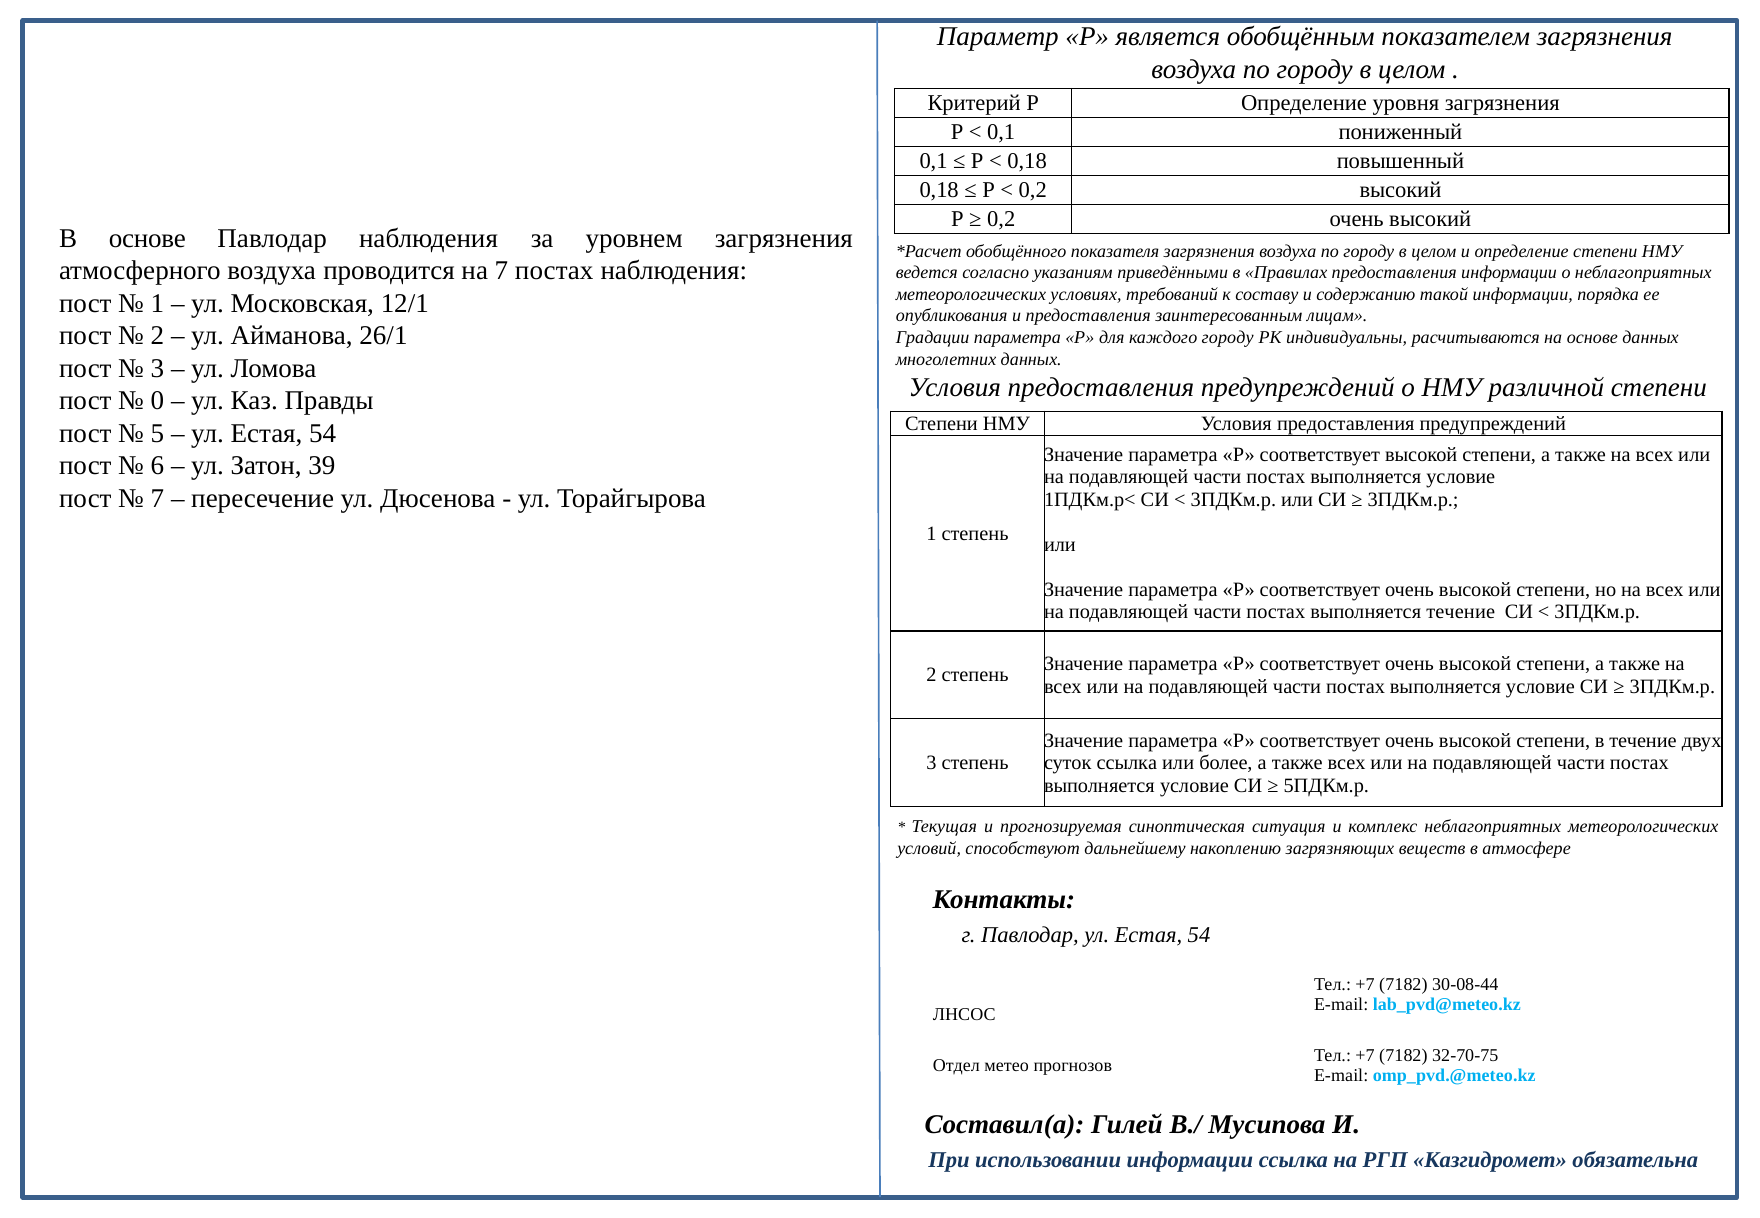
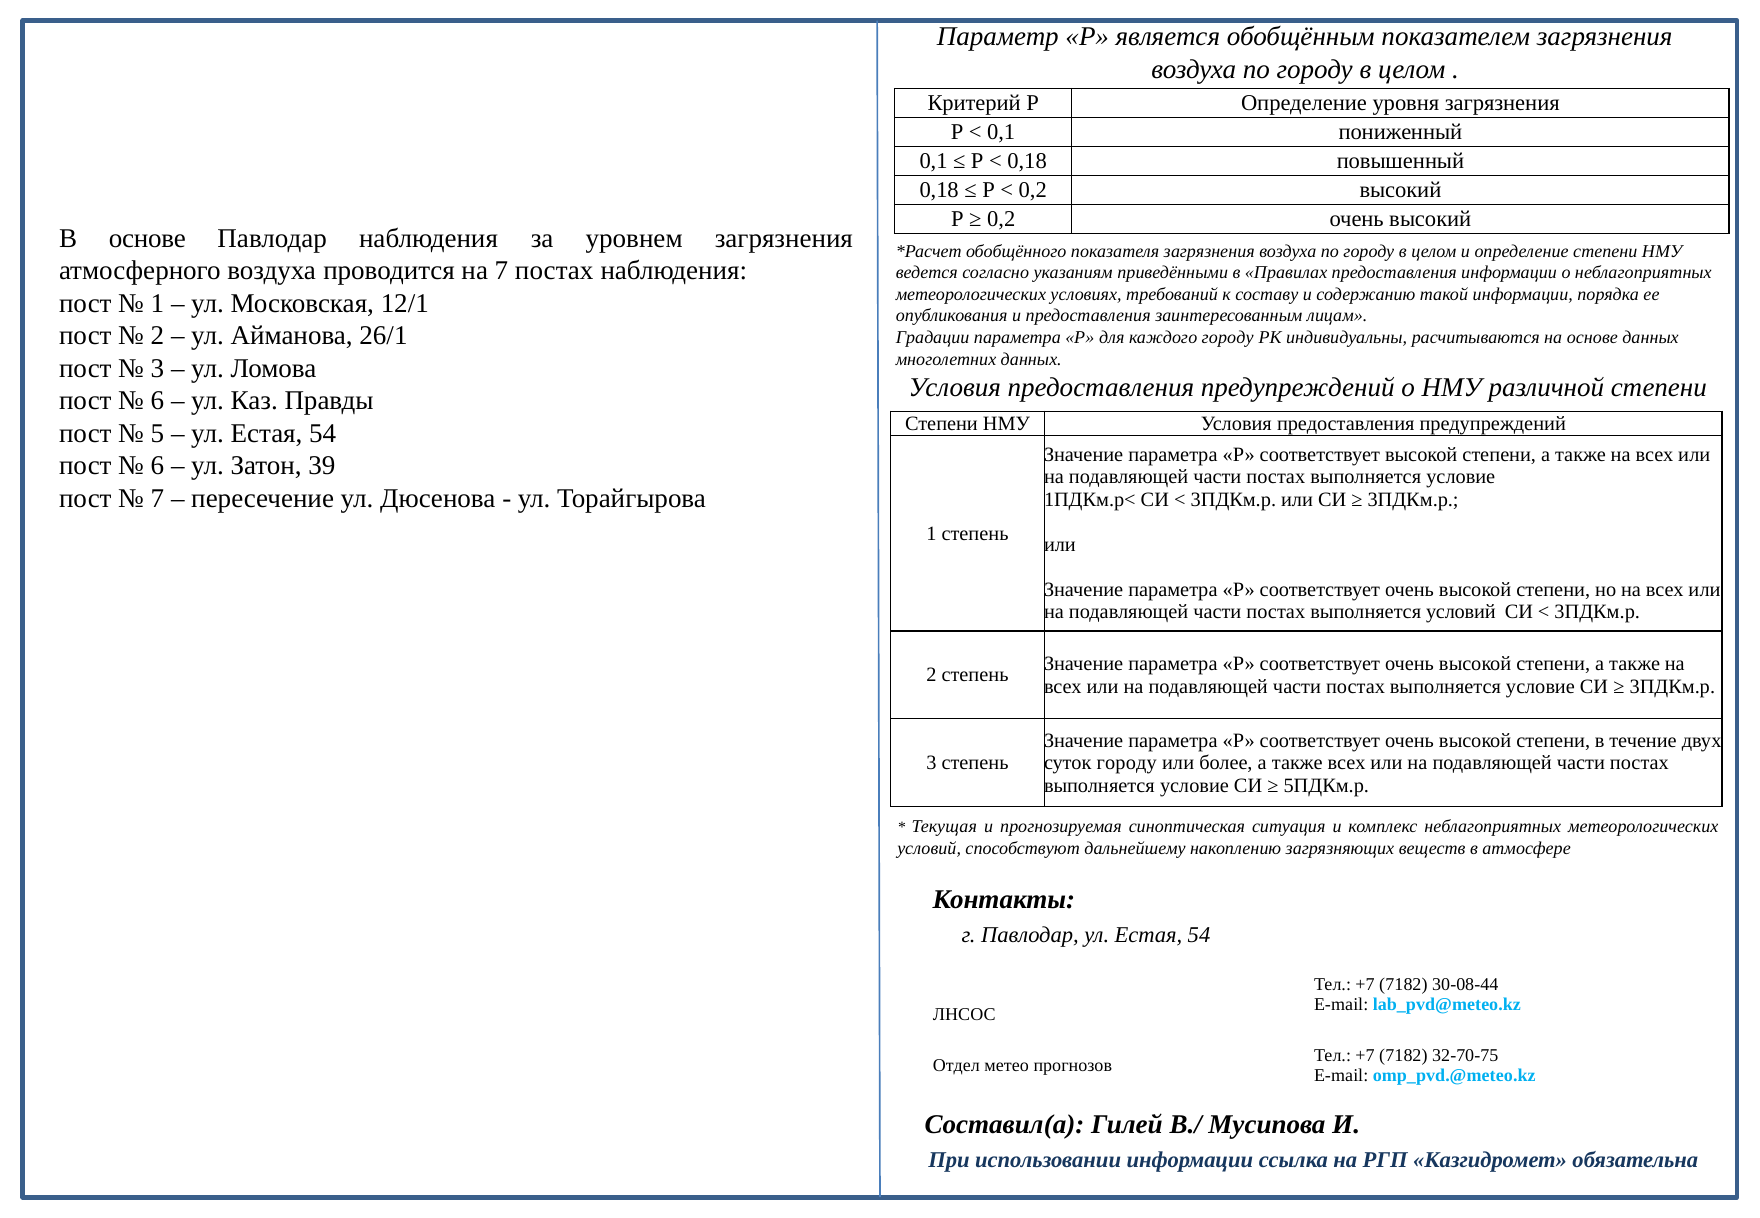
0: 0 -> 6 (157, 401)
выполняется течение: течение -> условий (1461, 612)
суток ссылка: ссылка -> городу (1127, 763)
